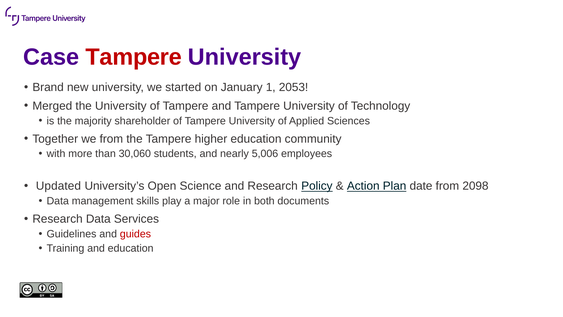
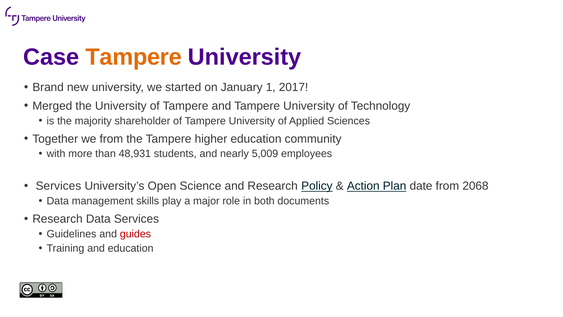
Tampere colour: red -> orange (134, 57)
2053: 2053 -> 2017 (294, 87)
30,060: 30,060 -> 48,931 (135, 154)
5,006: 5,006 -> 5,009 (265, 154)
Updated: Updated -> Services (58, 186)
2098: 2098 -> 2068 (475, 186)
